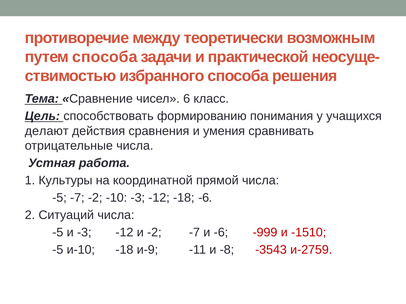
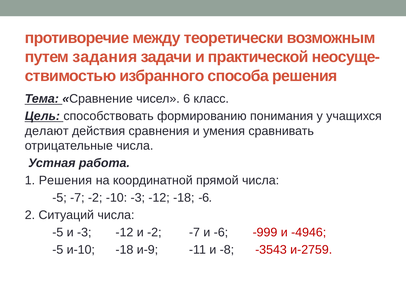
путем способа: способа -> задания (105, 57)
1 Культуры: Культуры -> Решения (65, 181)
-1510: -1510 -> -4946 (309, 233)
